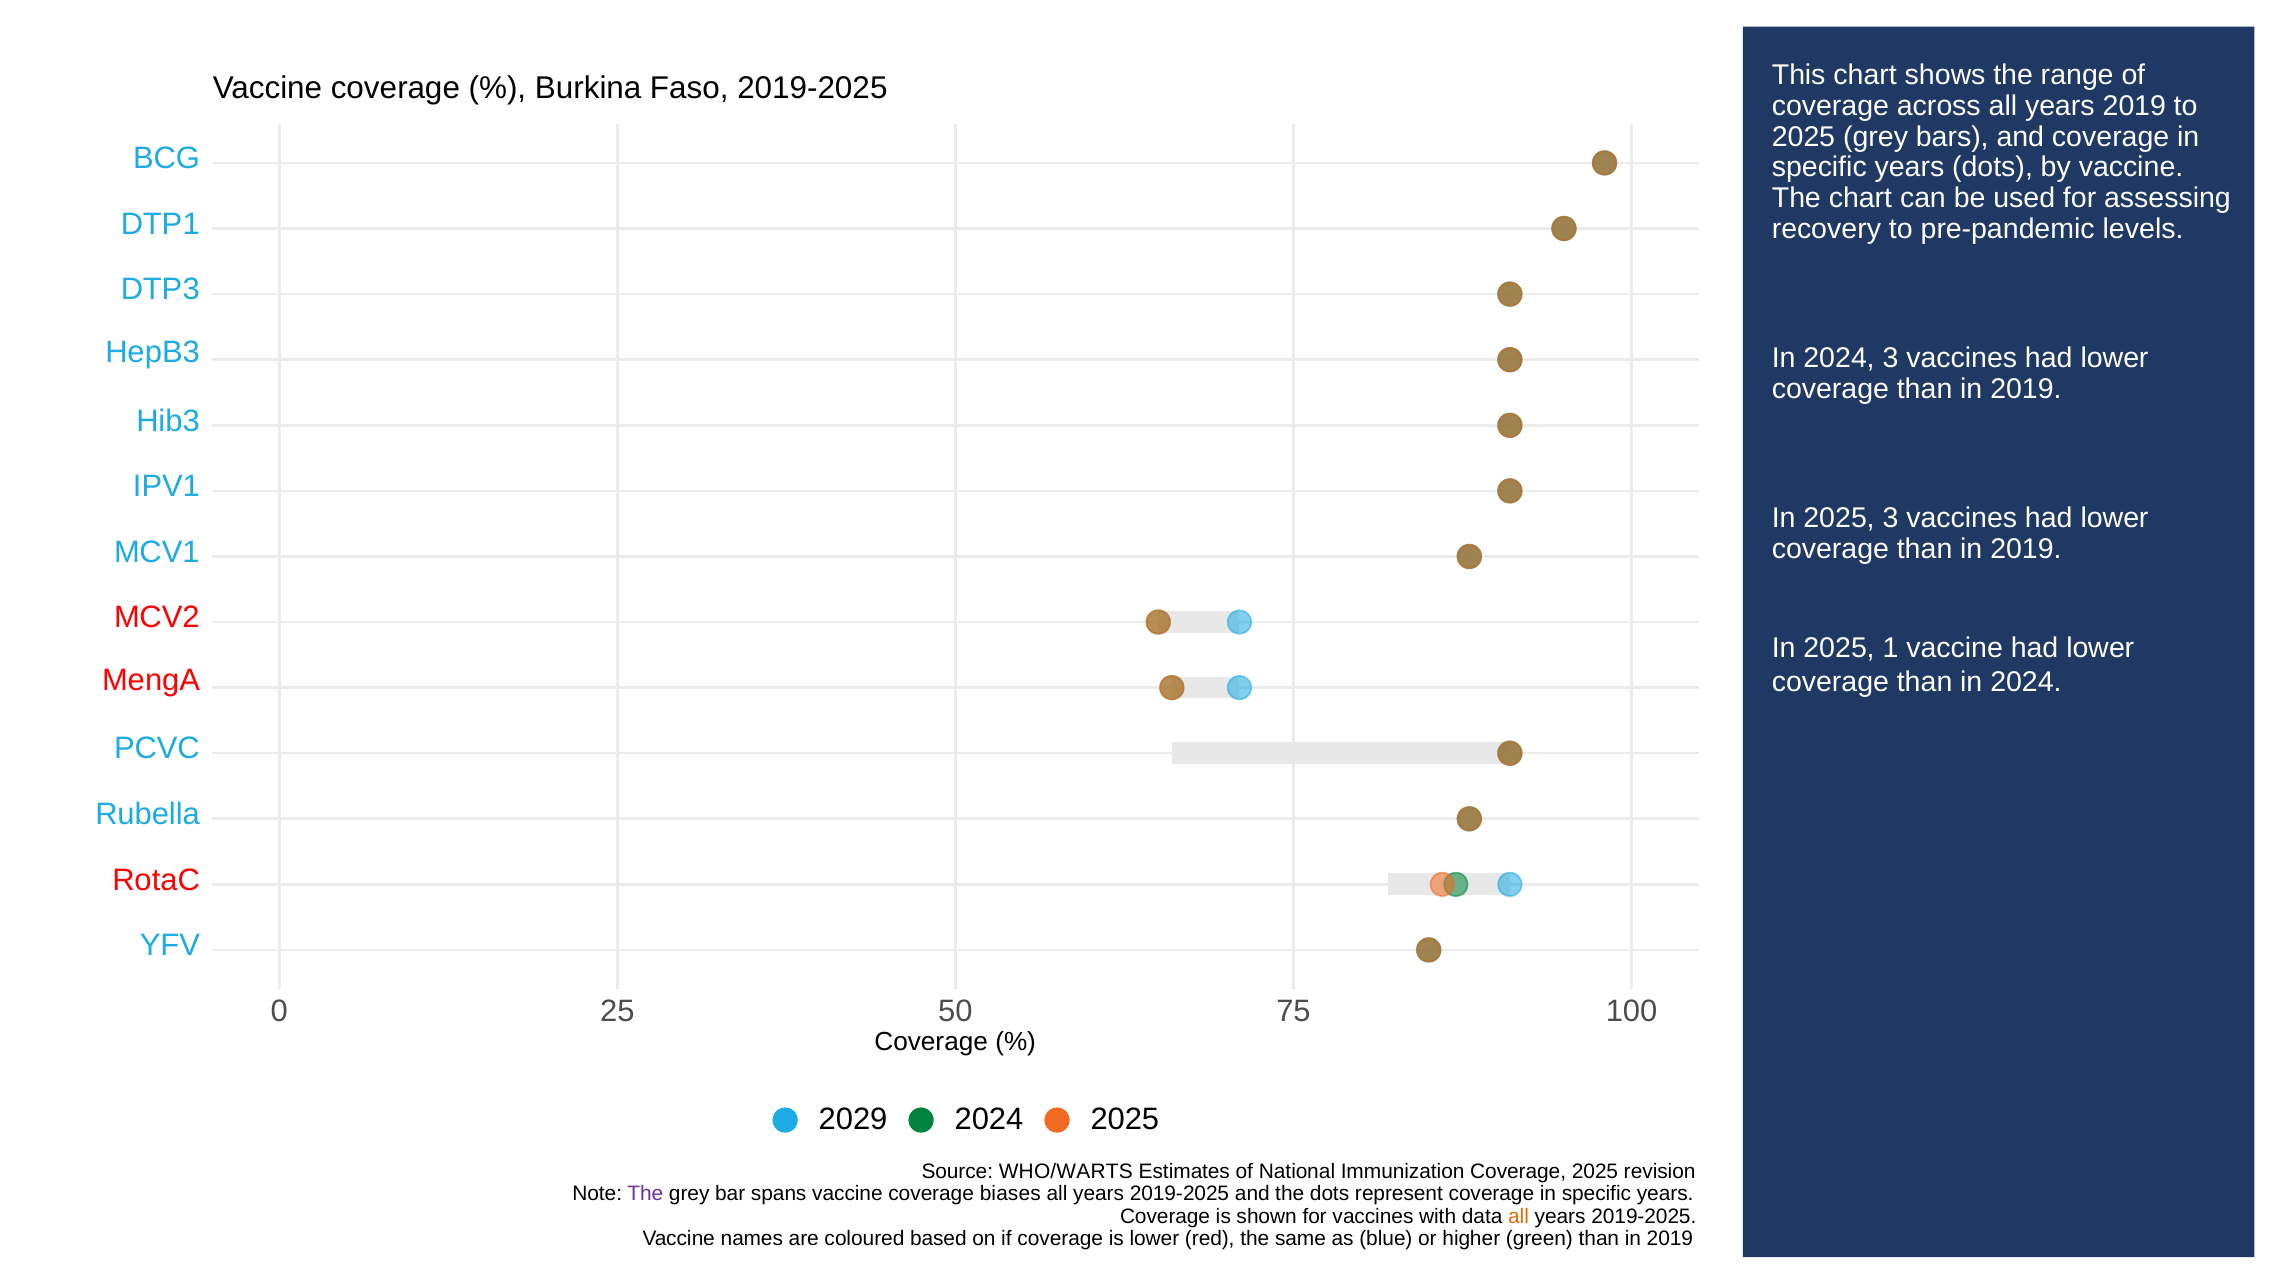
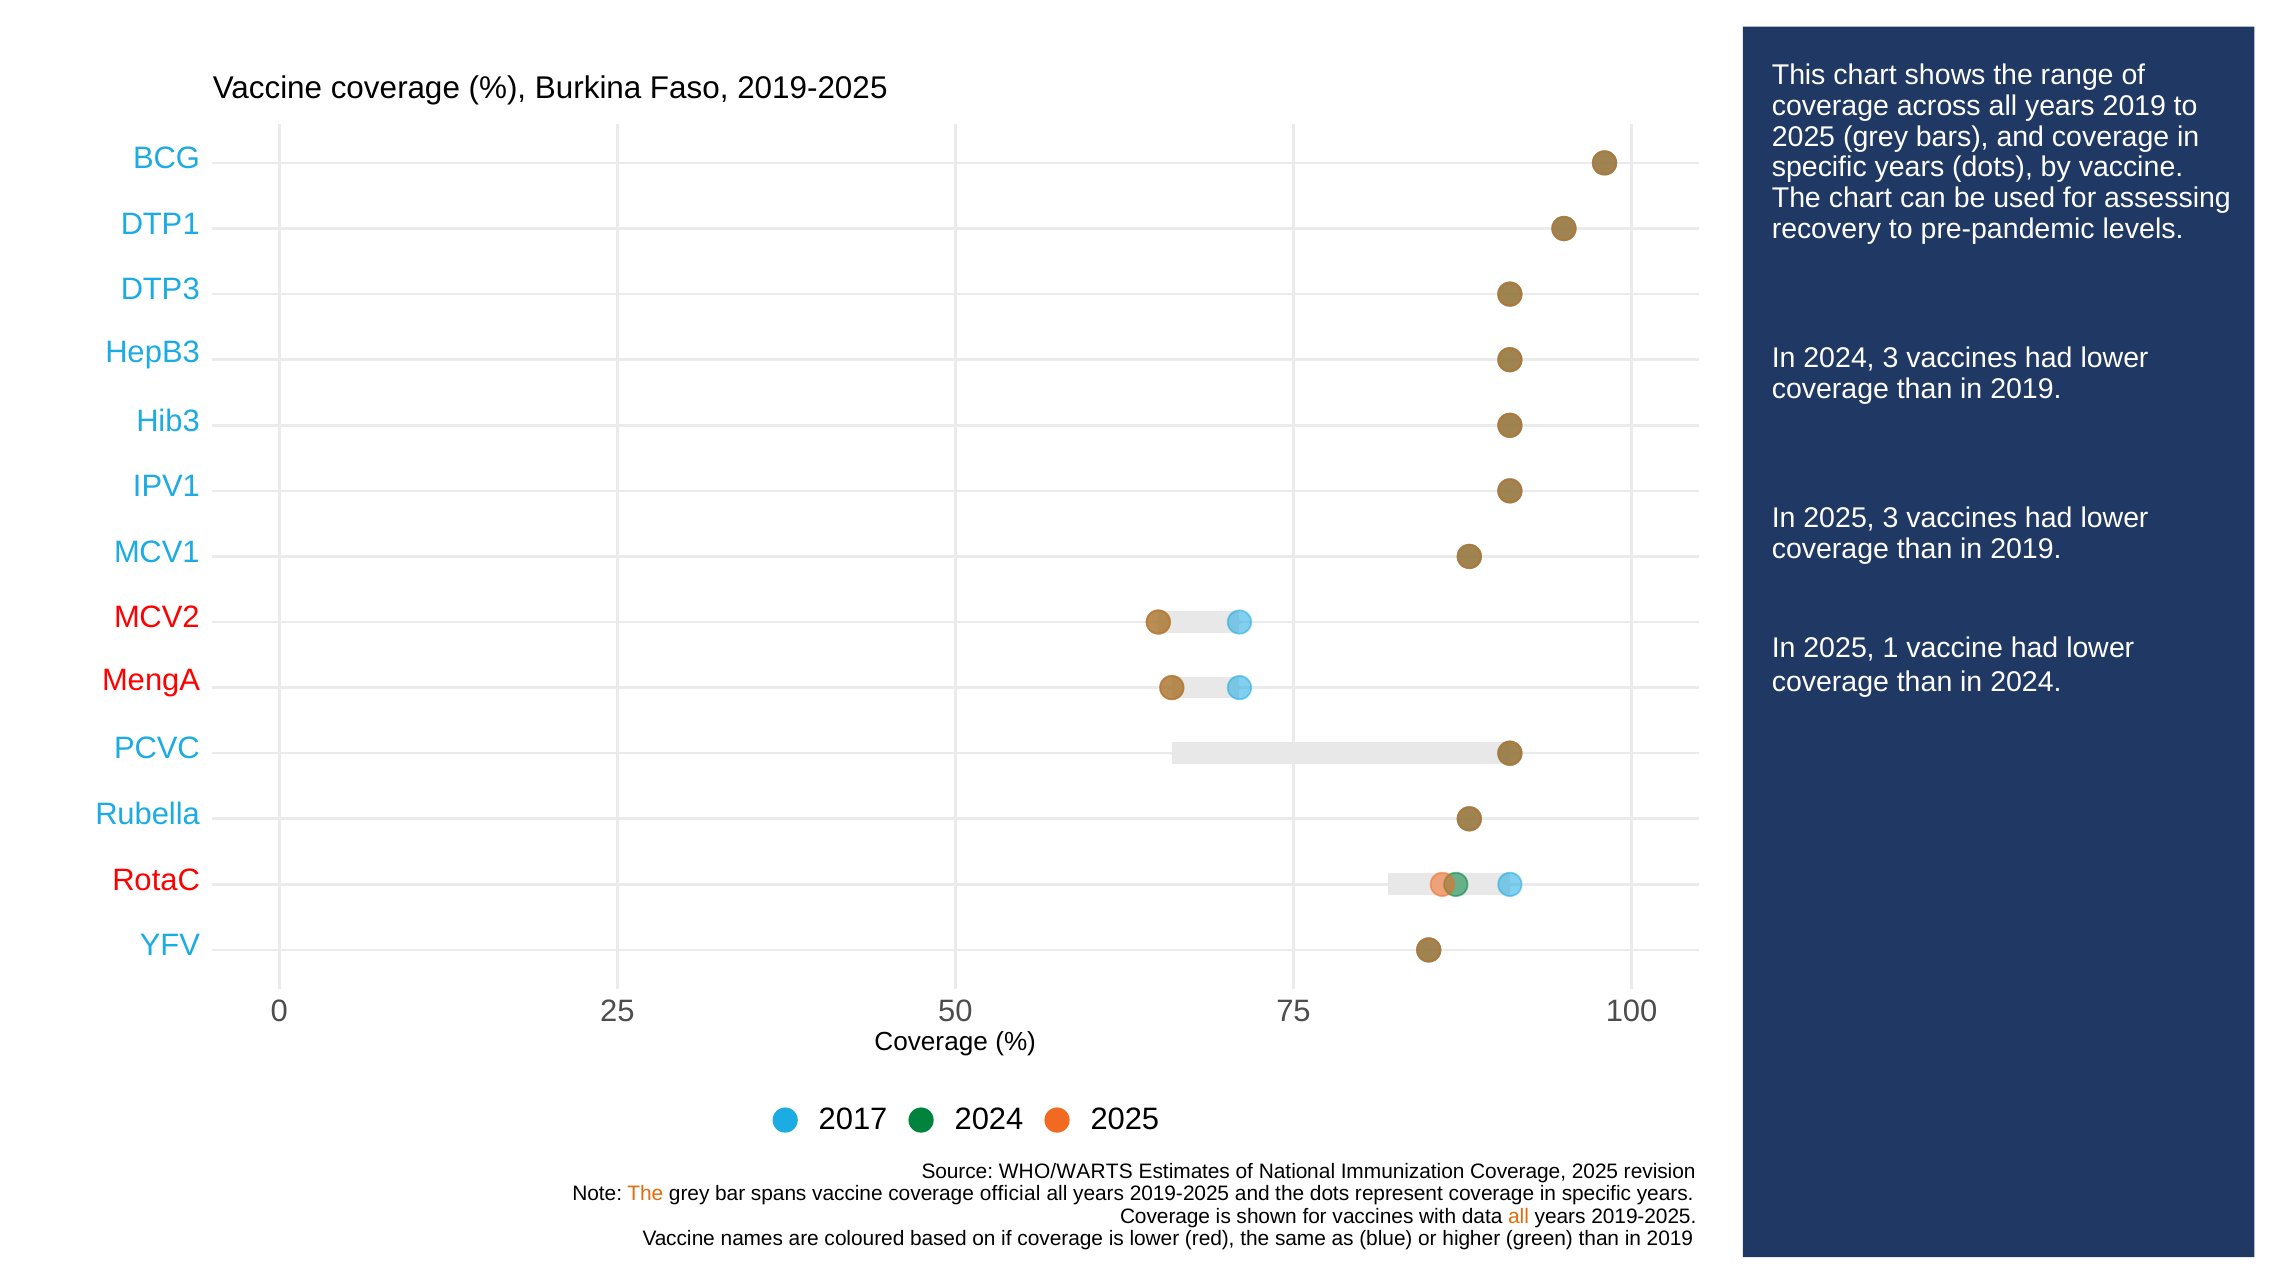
2029: 2029 -> 2017 (853, 1119)
The colour: purple -> orange (645, 1194)
biases: biases -> official (1010, 1194)
